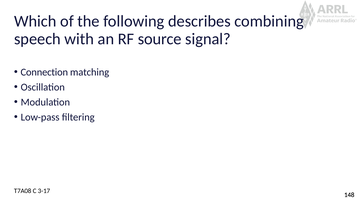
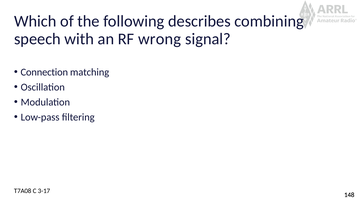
source: source -> wrong (160, 39)
